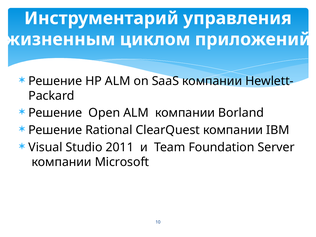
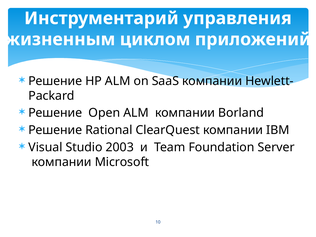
2011: 2011 -> 2003 (120, 147)
